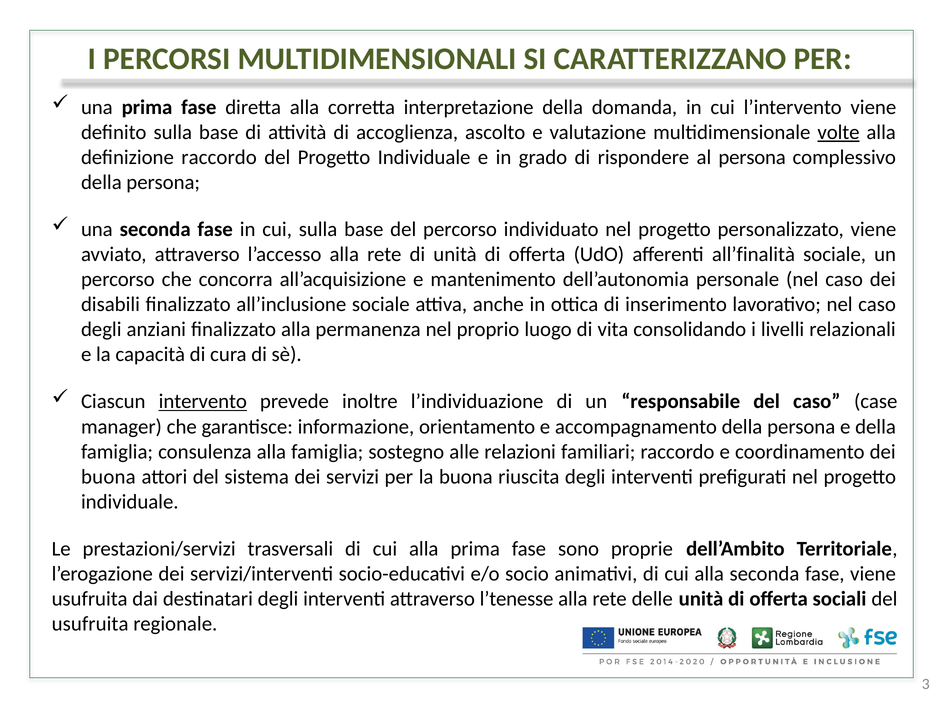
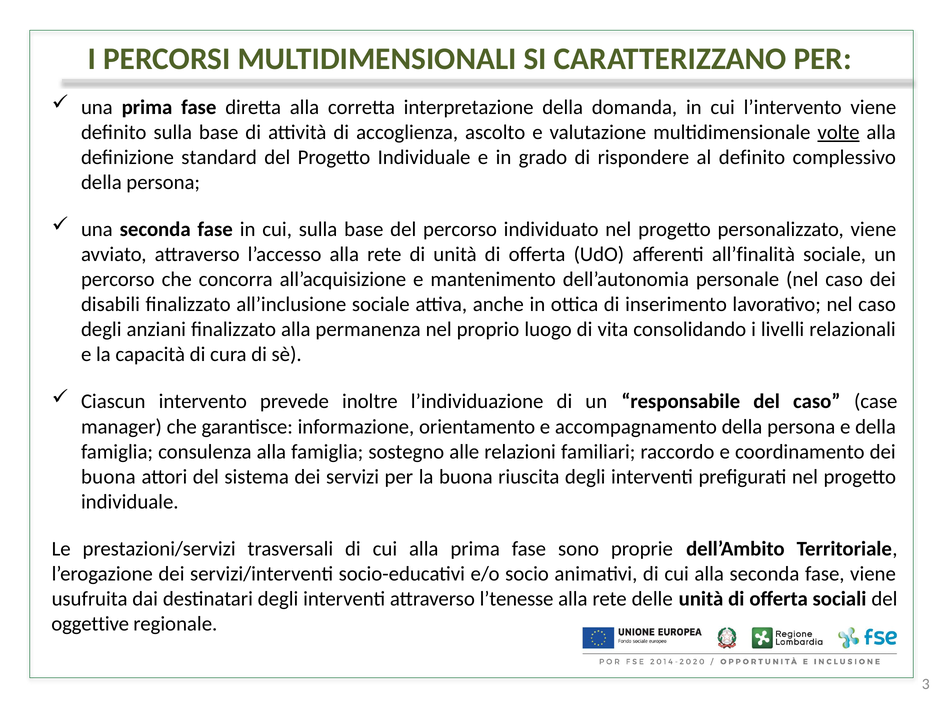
definizione raccordo: raccordo -> standard (219, 157)
al persona: persona -> definito (752, 157)
intervento underline: present -> none (203, 401)
usufruita: usufruita -> oggettive (90, 623)
